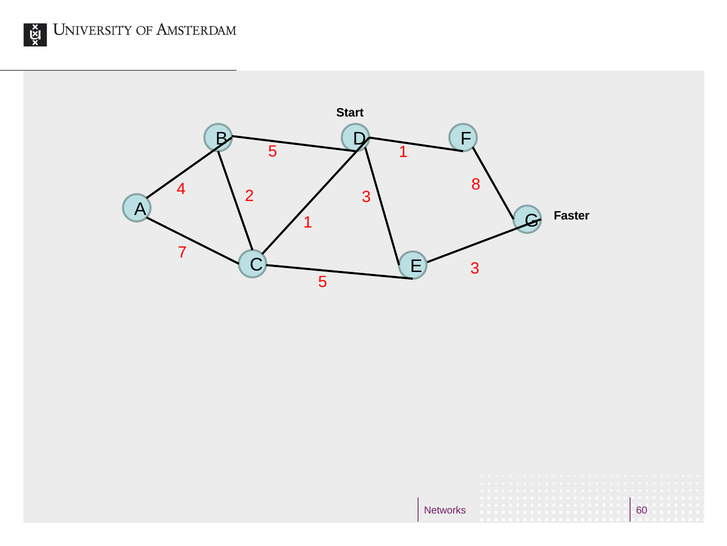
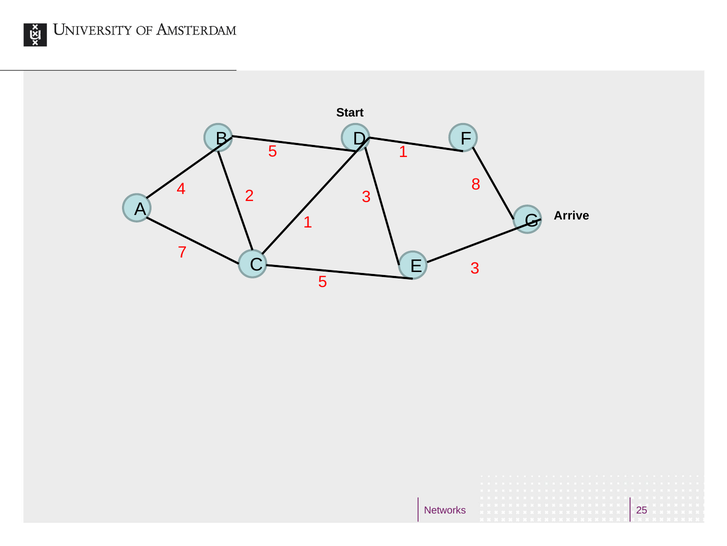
Faster: Faster -> Arrive (572, 216)
60: 60 -> 25 (642, 510)
